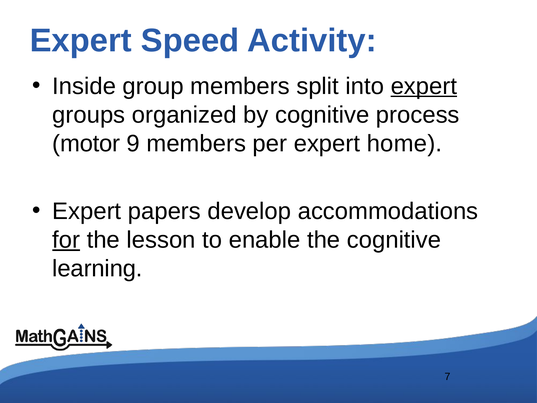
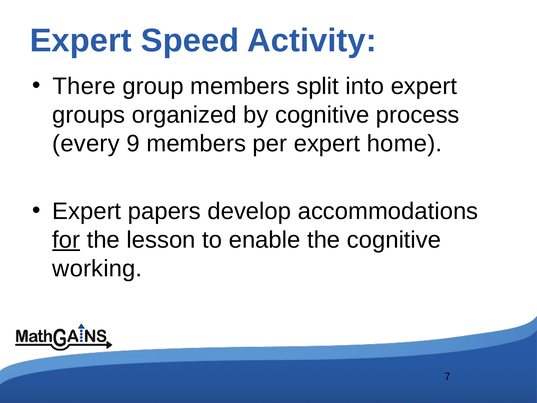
Inside: Inside -> There (84, 86)
expert underline: present -> none (424, 86)
motor: motor -> every (86, 143)
learning: learning -> working (97, 268)
